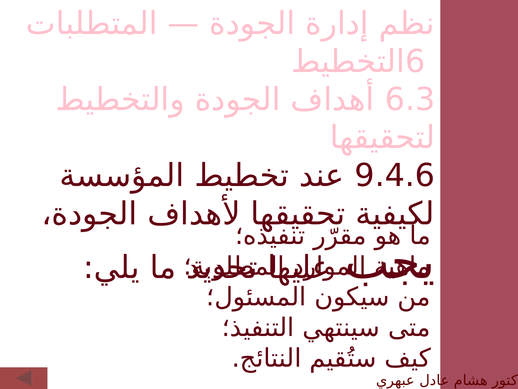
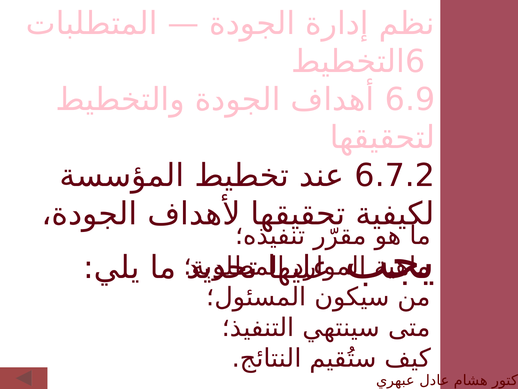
6.3: 6.3 -> 6.9 (410, 100)
9.4.6: 9.4.6 -> 6.7.2 (395, 176)
